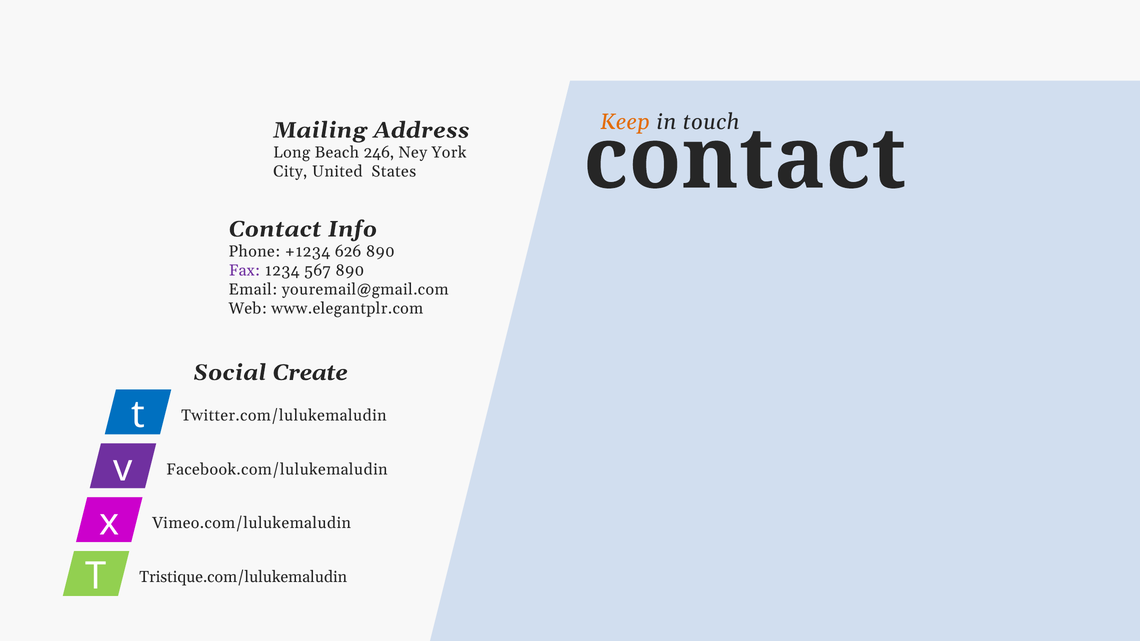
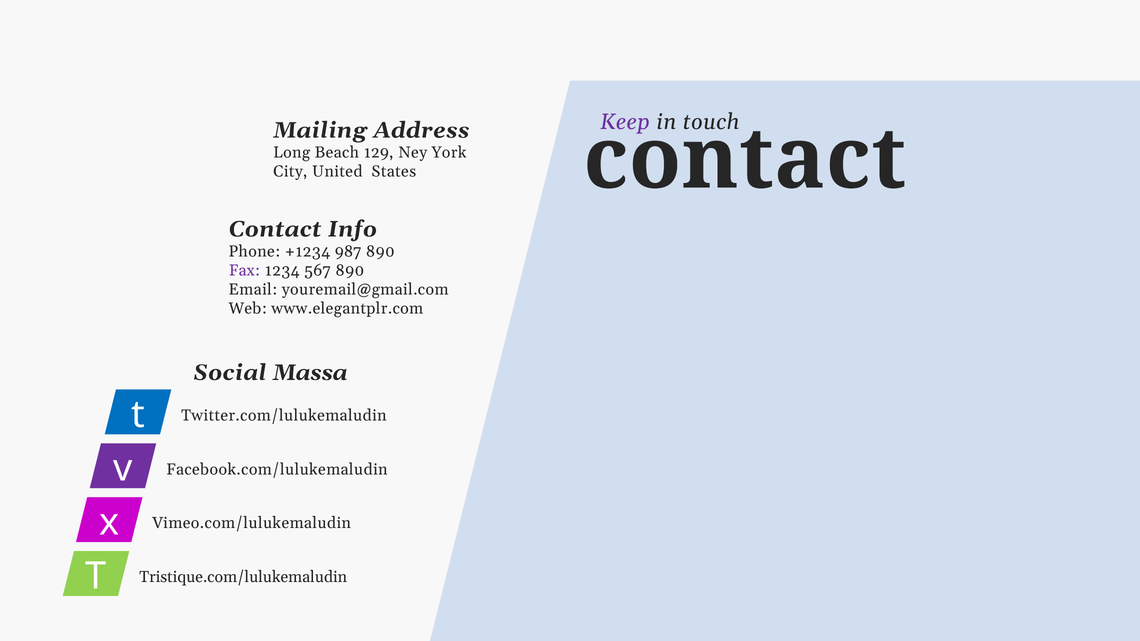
Keep colour: orange -> purple (625, 122)
246: 246 -> 129 (379, 153)
626: 626 -> 987 (348, 252)
Create: Create -> Massa (310, 373)
